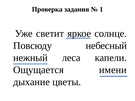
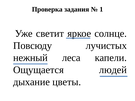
небесный: небесный -> лучистых (106, 46)
имени: имени -> людей (113, 70)
